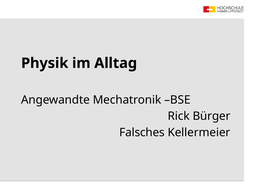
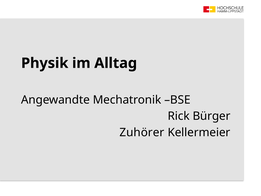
Falsches: Falsches -> Zuhörer (142, 132)
